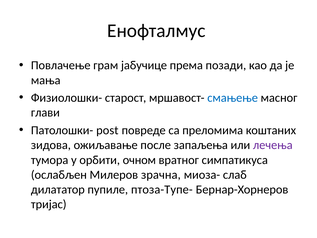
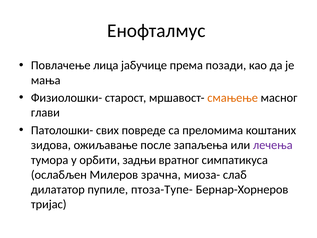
грам: грам -> лица (106, 65)
смањење colour: blue -> orange (233, 98)
post: post -> свих (107, 130)
очном: очном -> задњи (139, 160)
